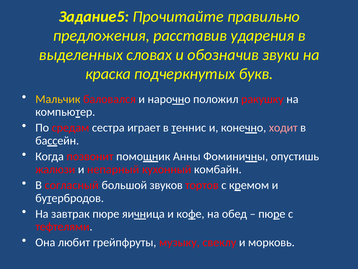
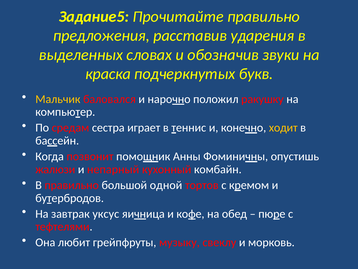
ходит colour: pink -> yellow (283, 128)
В согласный: согласный -> правильно (72, 185)
звуков: звуков -> одной (166, 185)
завтрак пюре: пюре -> уксус (106, 213)
